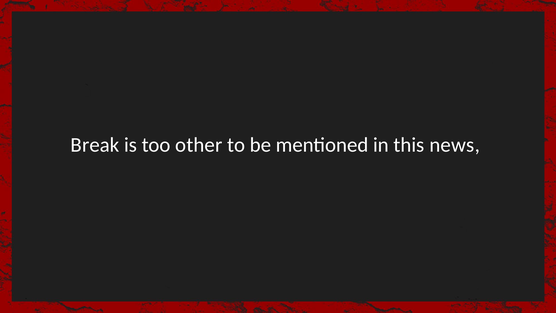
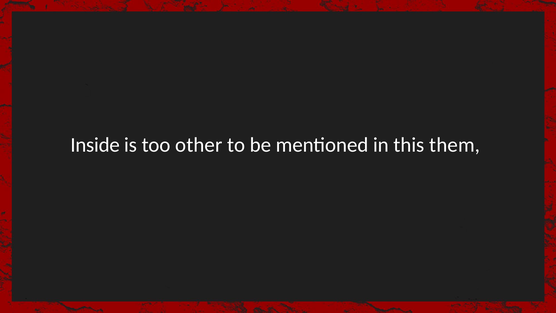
Break: Break -> Inside (95, 145)
news: news -> them (455, 145)
